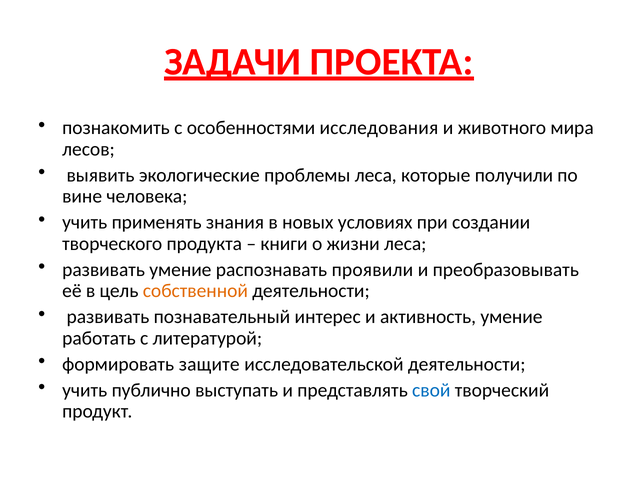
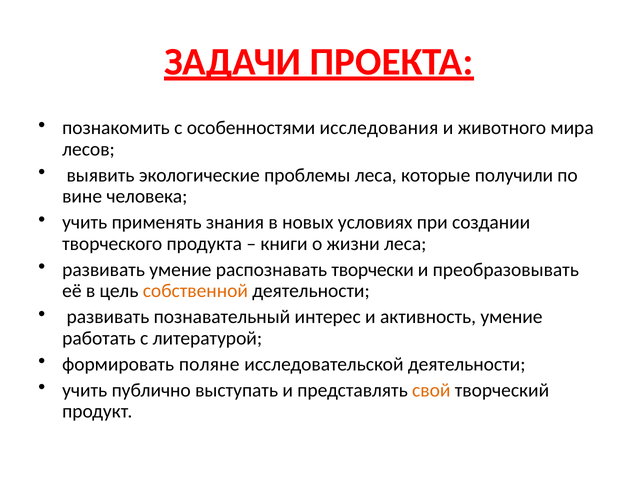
проявили: проявили -> творчески (373, 269)
защите: защите -> поляне (209, 364)
свой colour: blue -> orange (431, 390)
